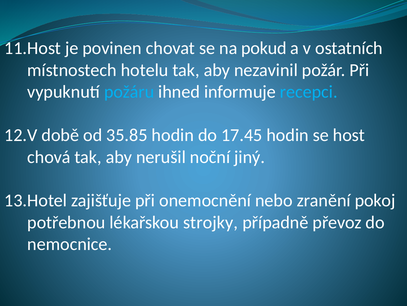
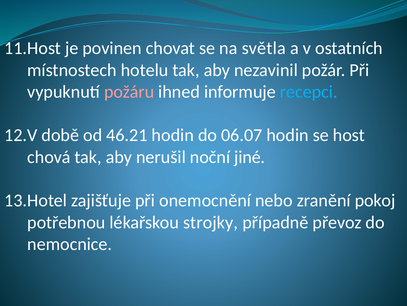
pokud: pokud -> světla (264, 48)
požáru colour: light blue -> pink (129, 92)
35.85: 35.85 -> 46.21 (127, 135)
17.45: 17.45 -> 06.07 (242, 135)
jiný: jiný -> jiné (250, 157)
